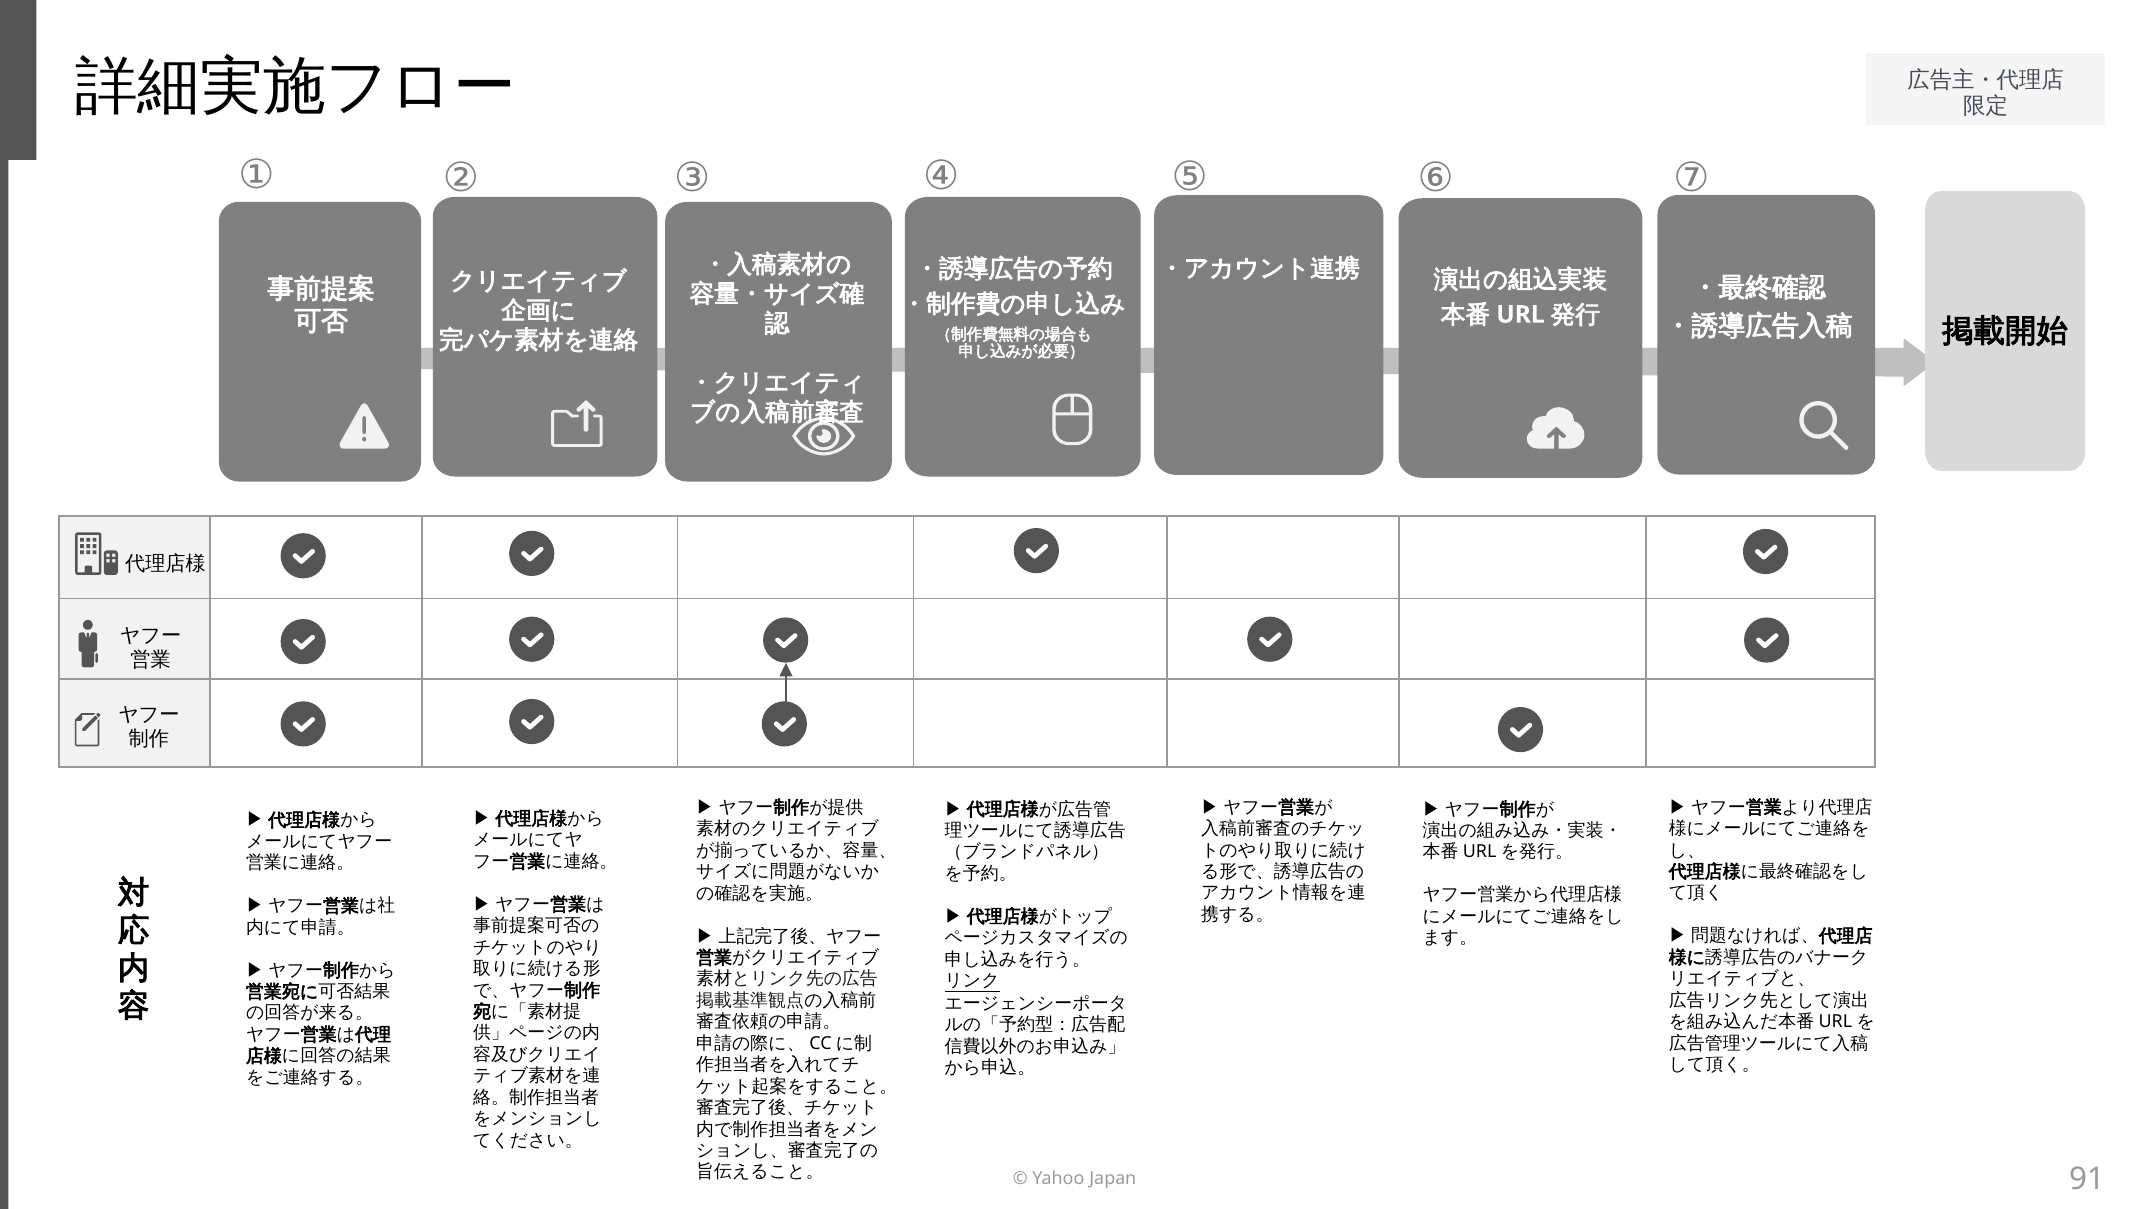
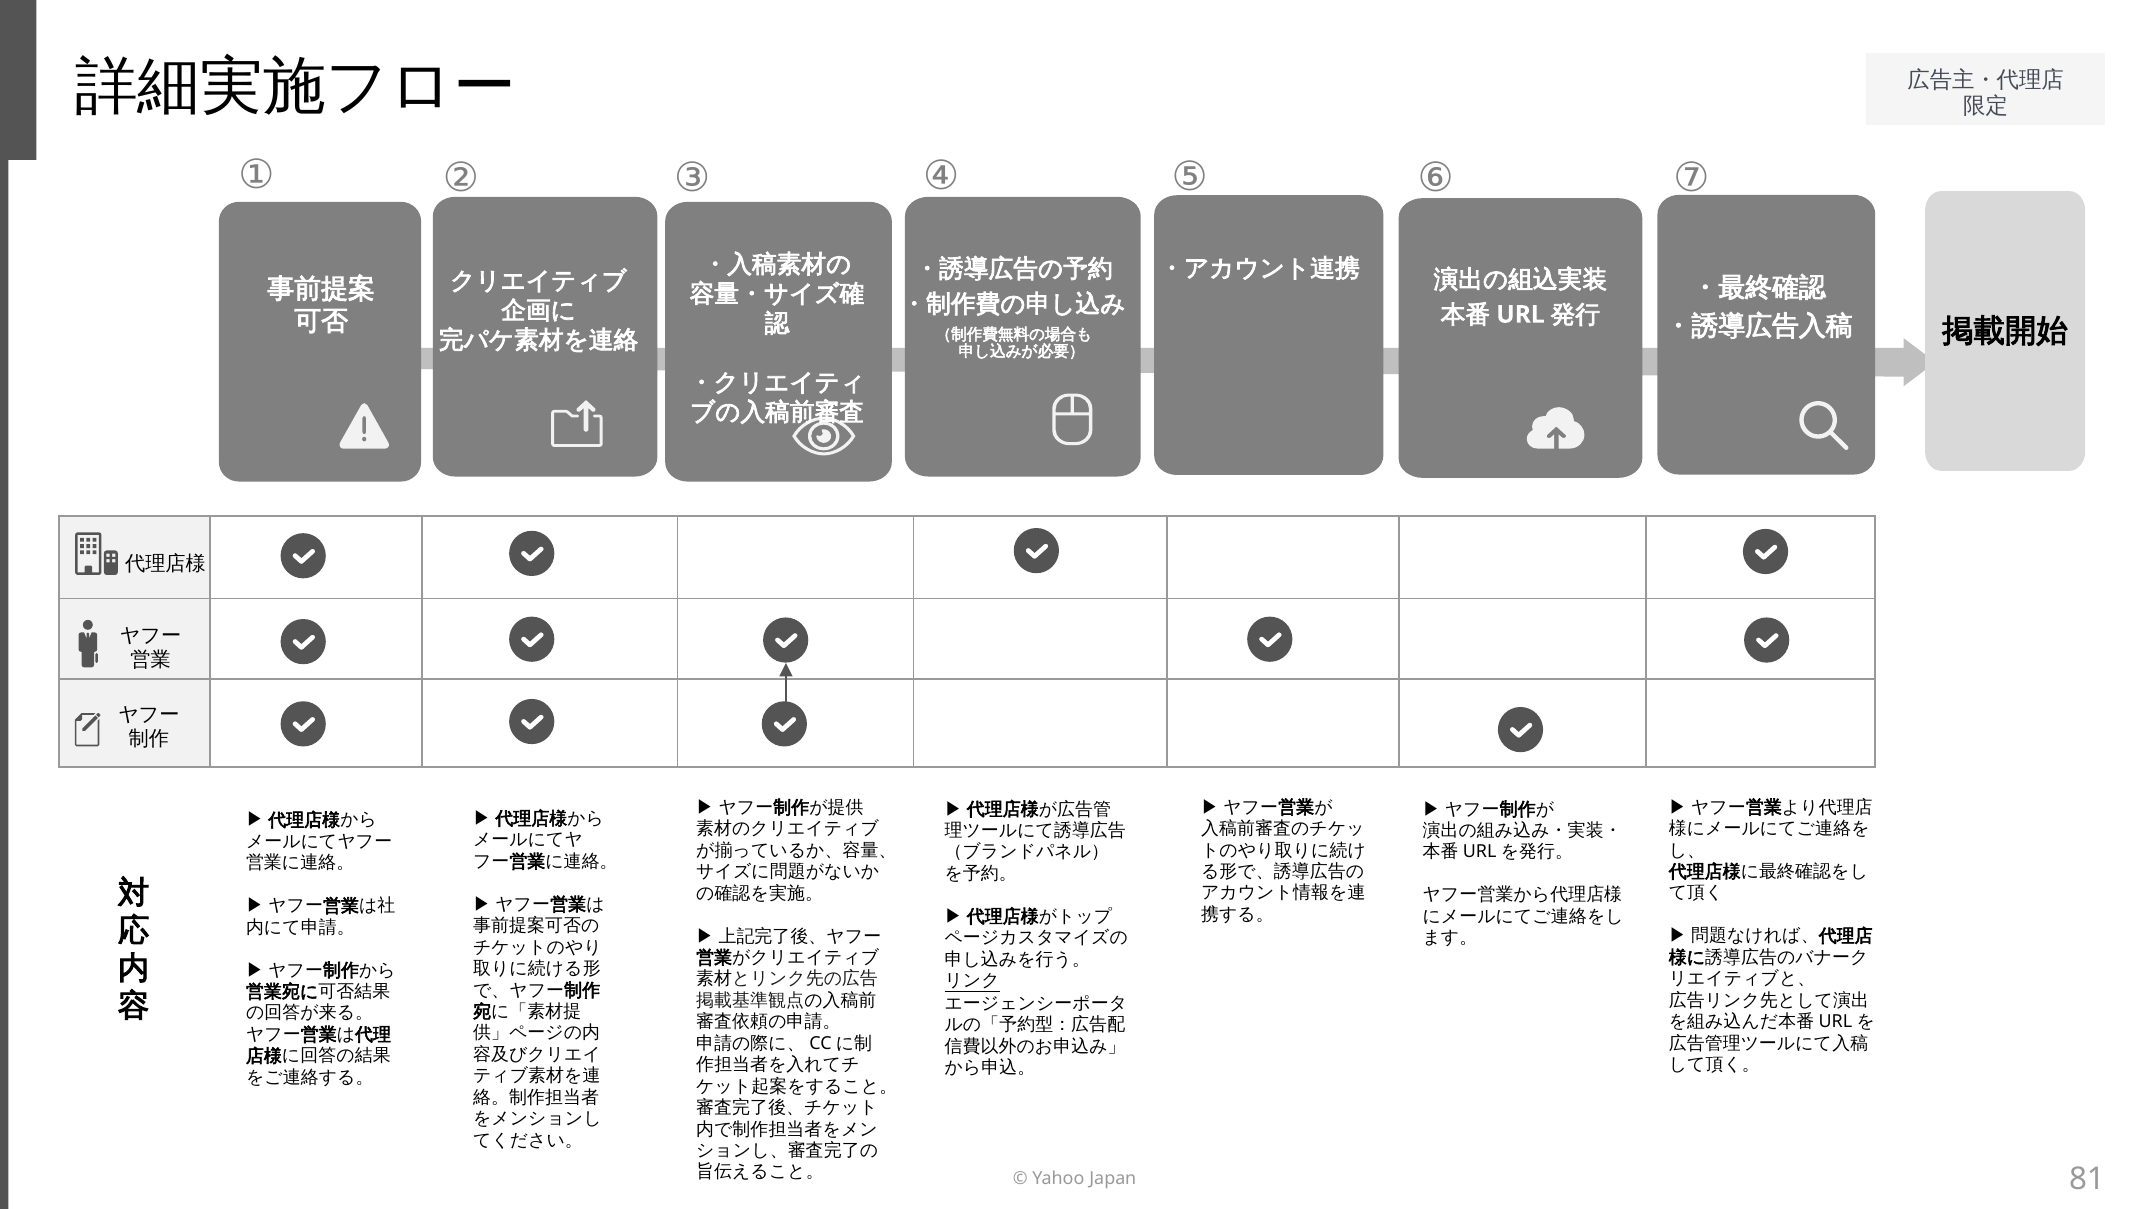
91: 91 -> 81 (2087, 1180)
